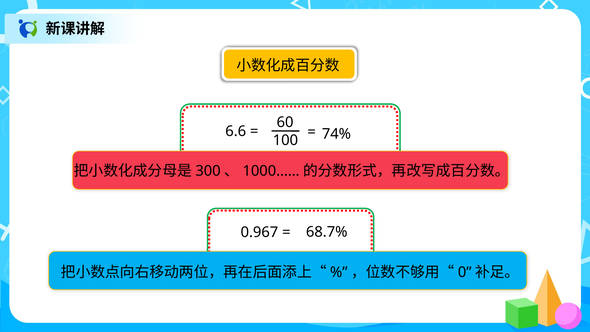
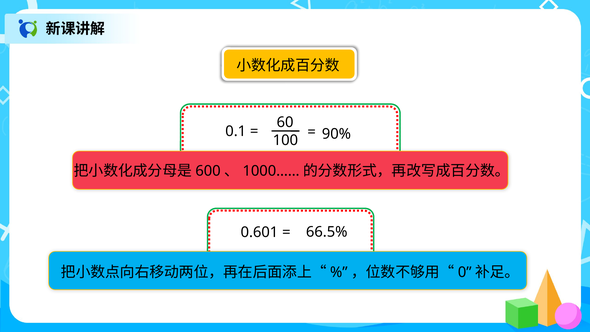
6.6: 6.6 -> 0.1 (236, 131)
74%: 74% -> 90% (336, 134)
300: 300 -> 600 (208, 171)
0.967: 0.967 -> 0.601 (259, 232)
68.7%: 68.7% -> 66.5% (327, 232)
